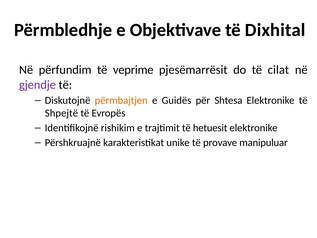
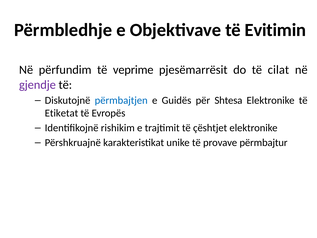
Dixhital: Dixhital -> Evitimin (275, 30)
përmbajtjen colour: orange -> blue (121, 100)
Shpejtë: Shpejtë -> Etiketat (61, 113)
hetuesit: hetuesit -> çështjet (210, 128)
manipuluar: manipuluar -> përmbajtur (264, 143)
